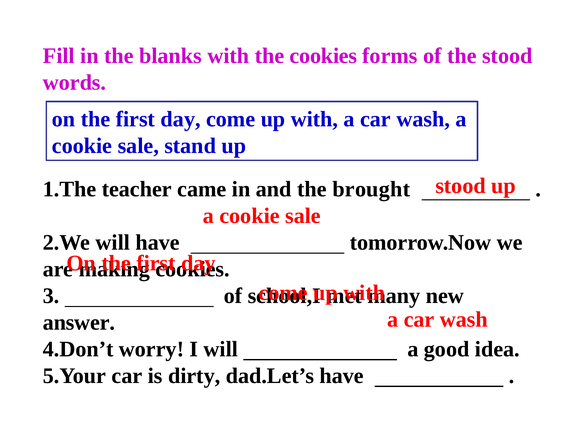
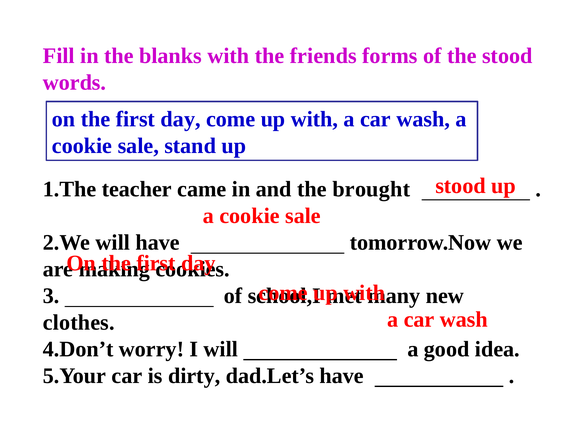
the cookies: cookies -> friends (323, 56)
answer: answer -> clothes (79, 322)
